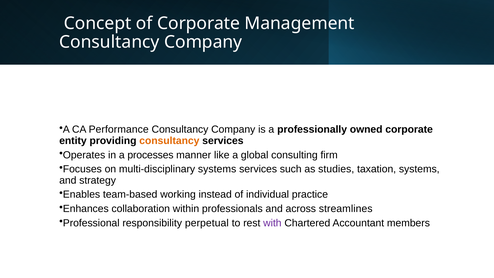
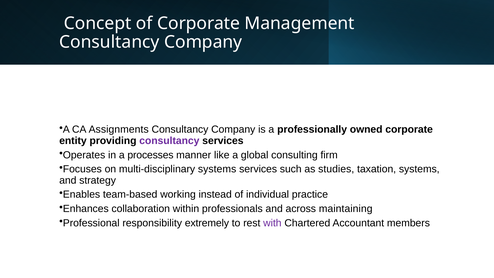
Performance: Performance -> Assignments (119, 130)
consultancy colour: orange -> purple (169, 141)
streamlines: streamlines -> maintaining (346, 209)
perpetual: perpetual -> extremely (207, 223)
